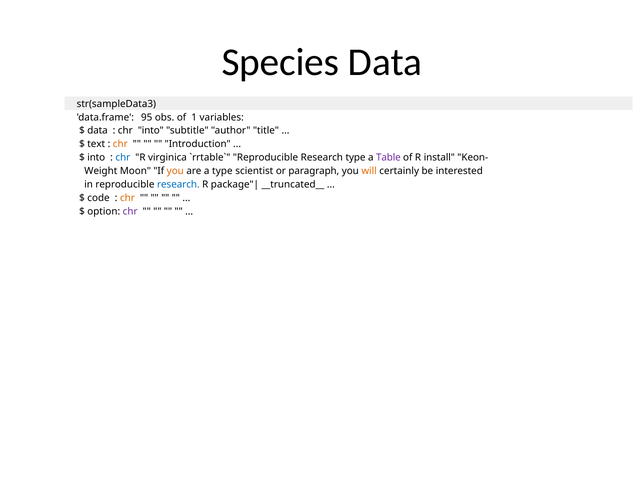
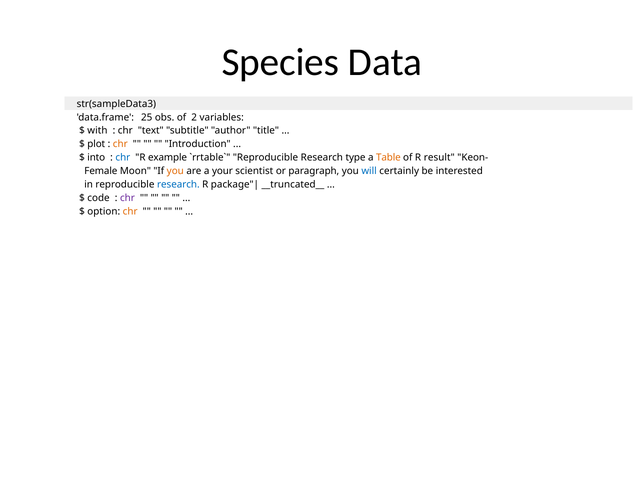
95: 95 -> 25 (147, 117)
1: 1 -> 2 (194, 117)
data: data -> with (97, 131)
chr into: into -> text (151, 131)
text: text -> plot (96, 144)
virginica: virginica -> example (168, 158)
Table colour: purple -> orange (388, 158)
install: install -> result (439, 158)
Weight: Weight -> Female (101, 171)
a type: type -> your (222, 171)
will colour: orange -> blue (369, 171)
chr colour: orange -> purple (127, 198)
chr colour: purple -> orange (130, 211)
